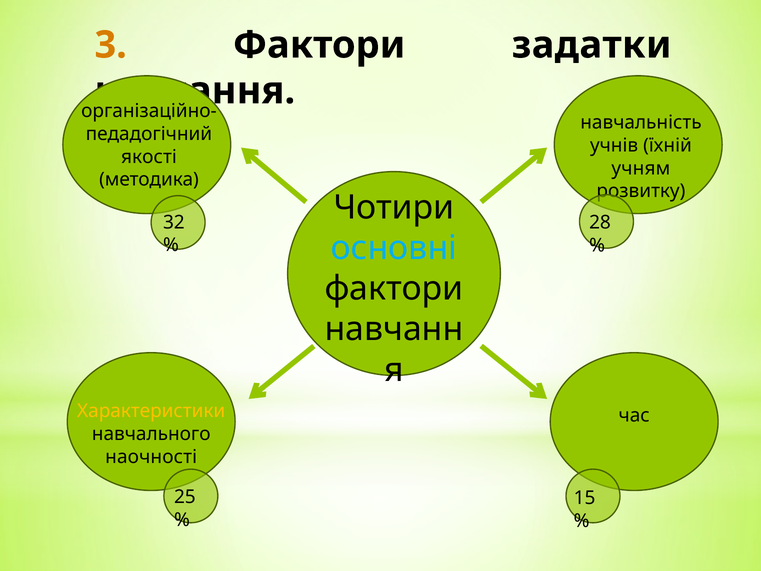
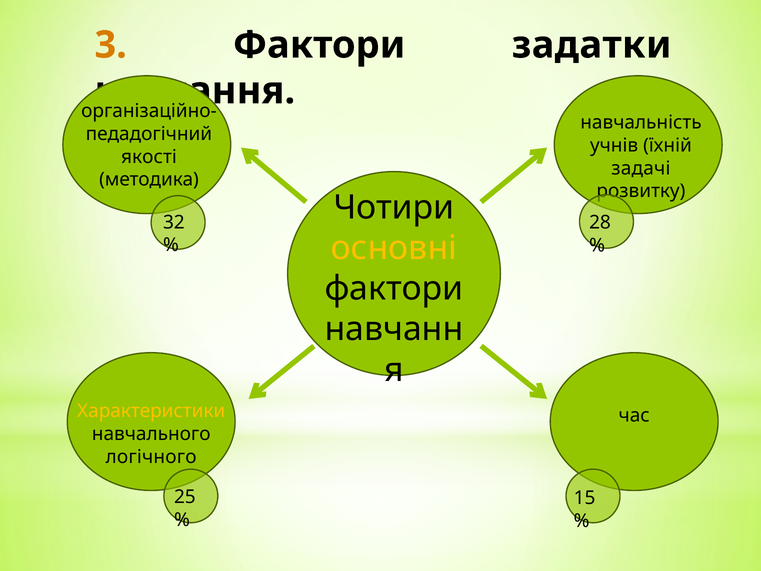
учням: учням -> задачі (641, 168)
основні colour: light blue -> yellow (394, 248)
наочності: наочності -> логічного (151, 457)
